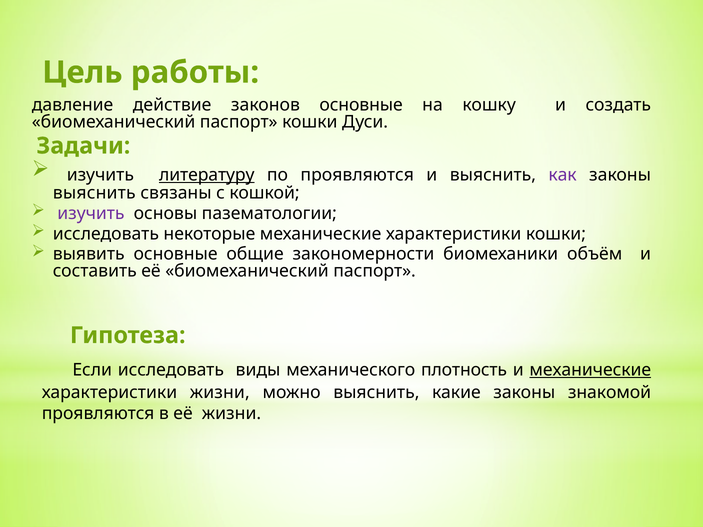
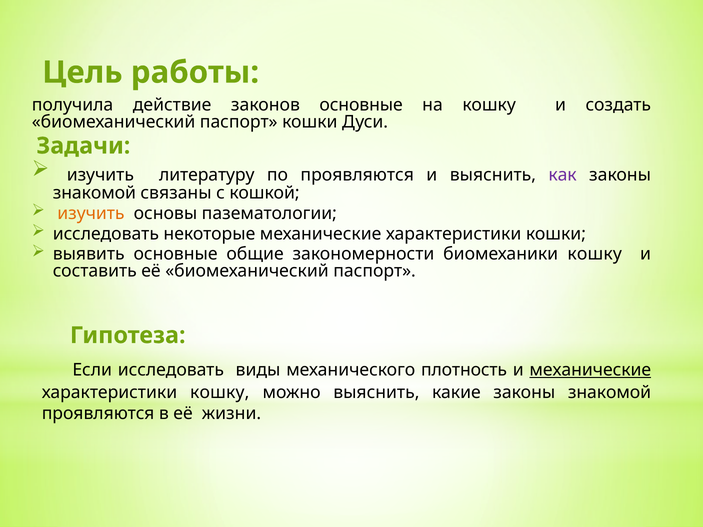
давление: давление -> получила (73, 105)
литературу underline: present -> none (207, 175)
выяснить: выяснить -> знакомой (94, 193)
изучить colour: purple -> orange (91, 213)
биомеханики объём: объём -> кошку (595, 254)
характеристики жизни: жизни -> кошку (220, 393)
